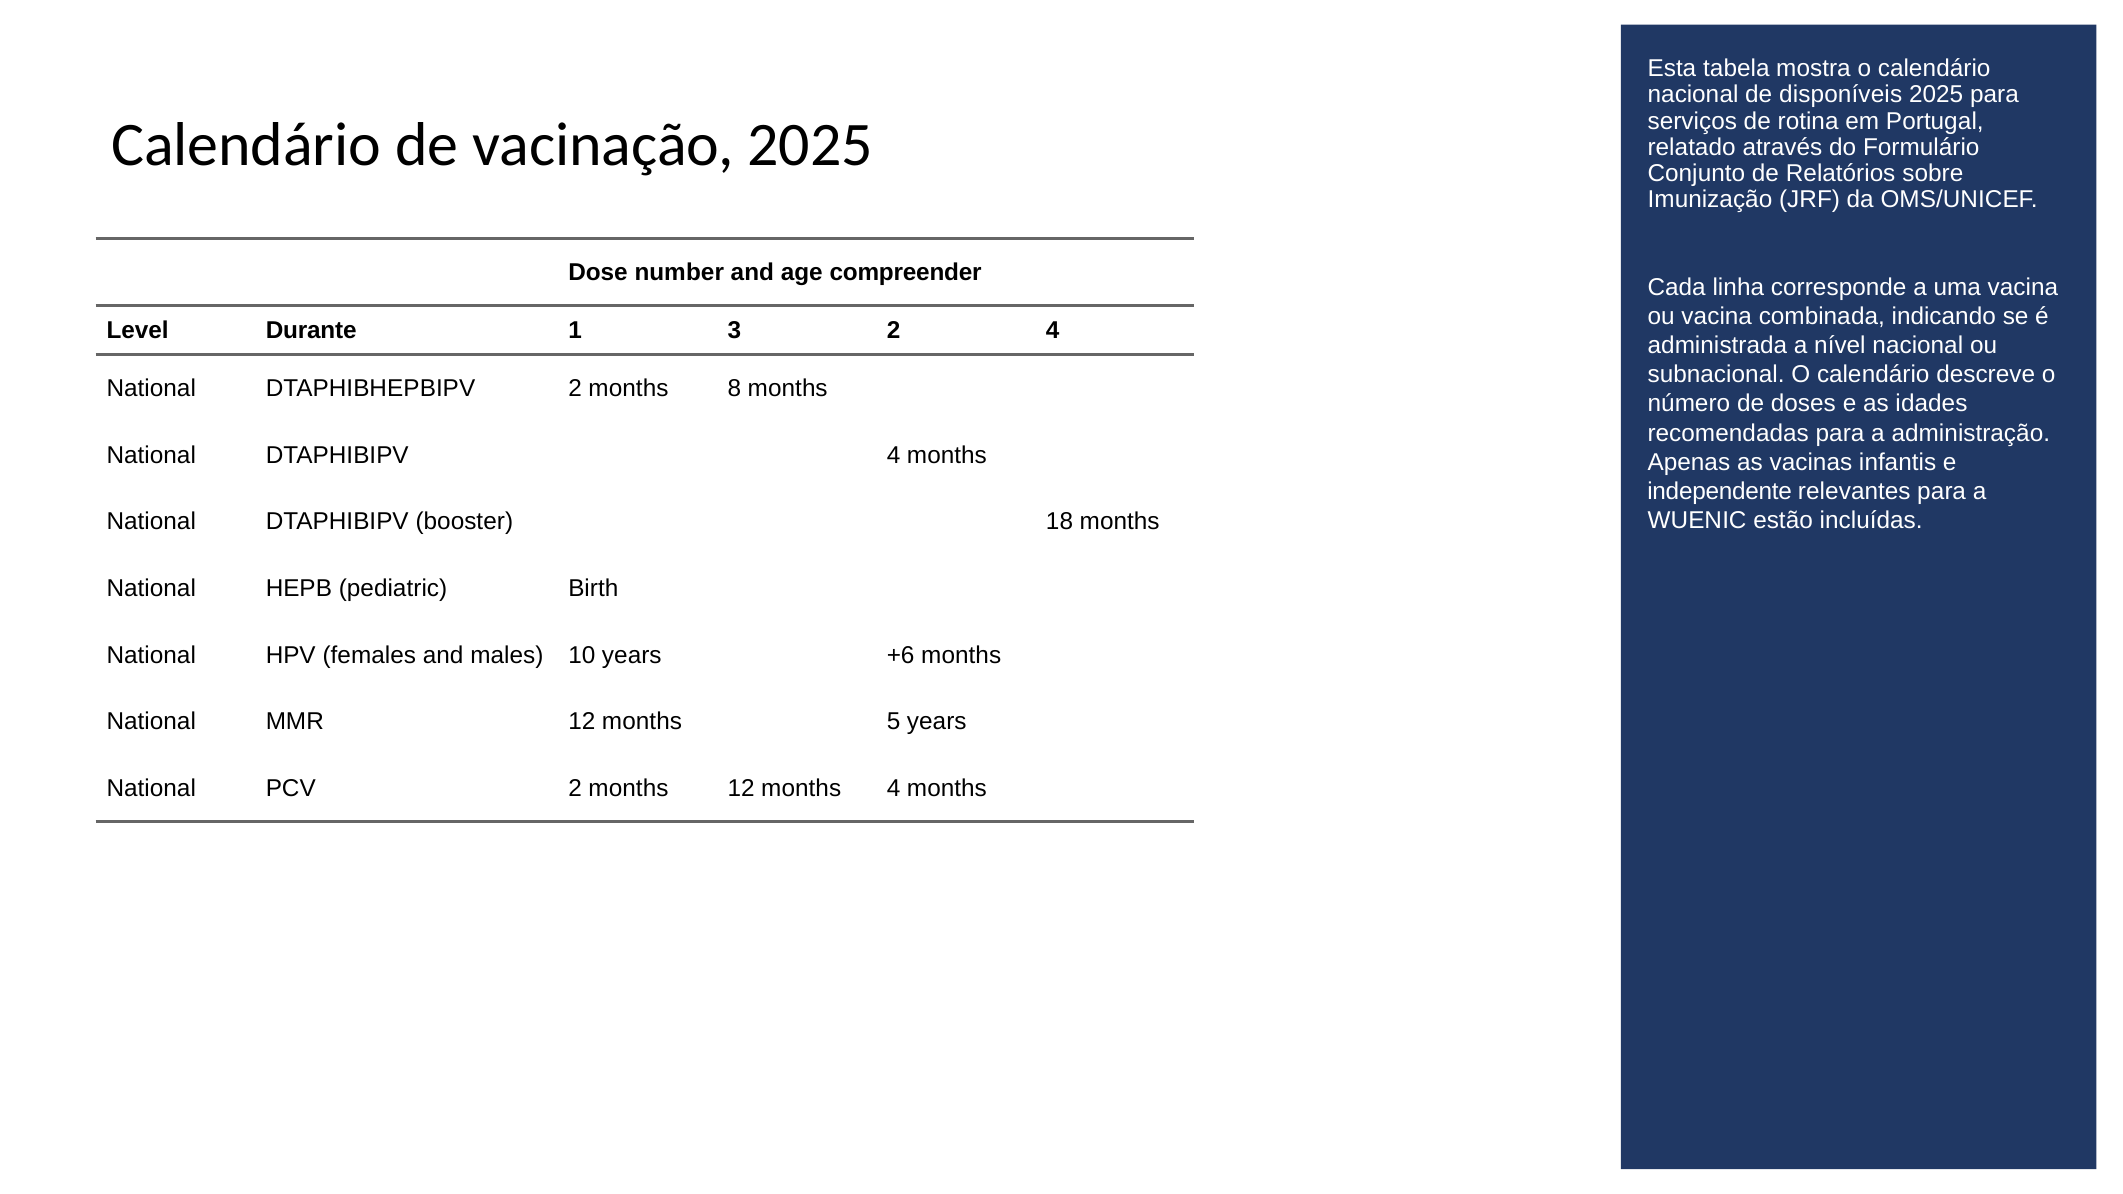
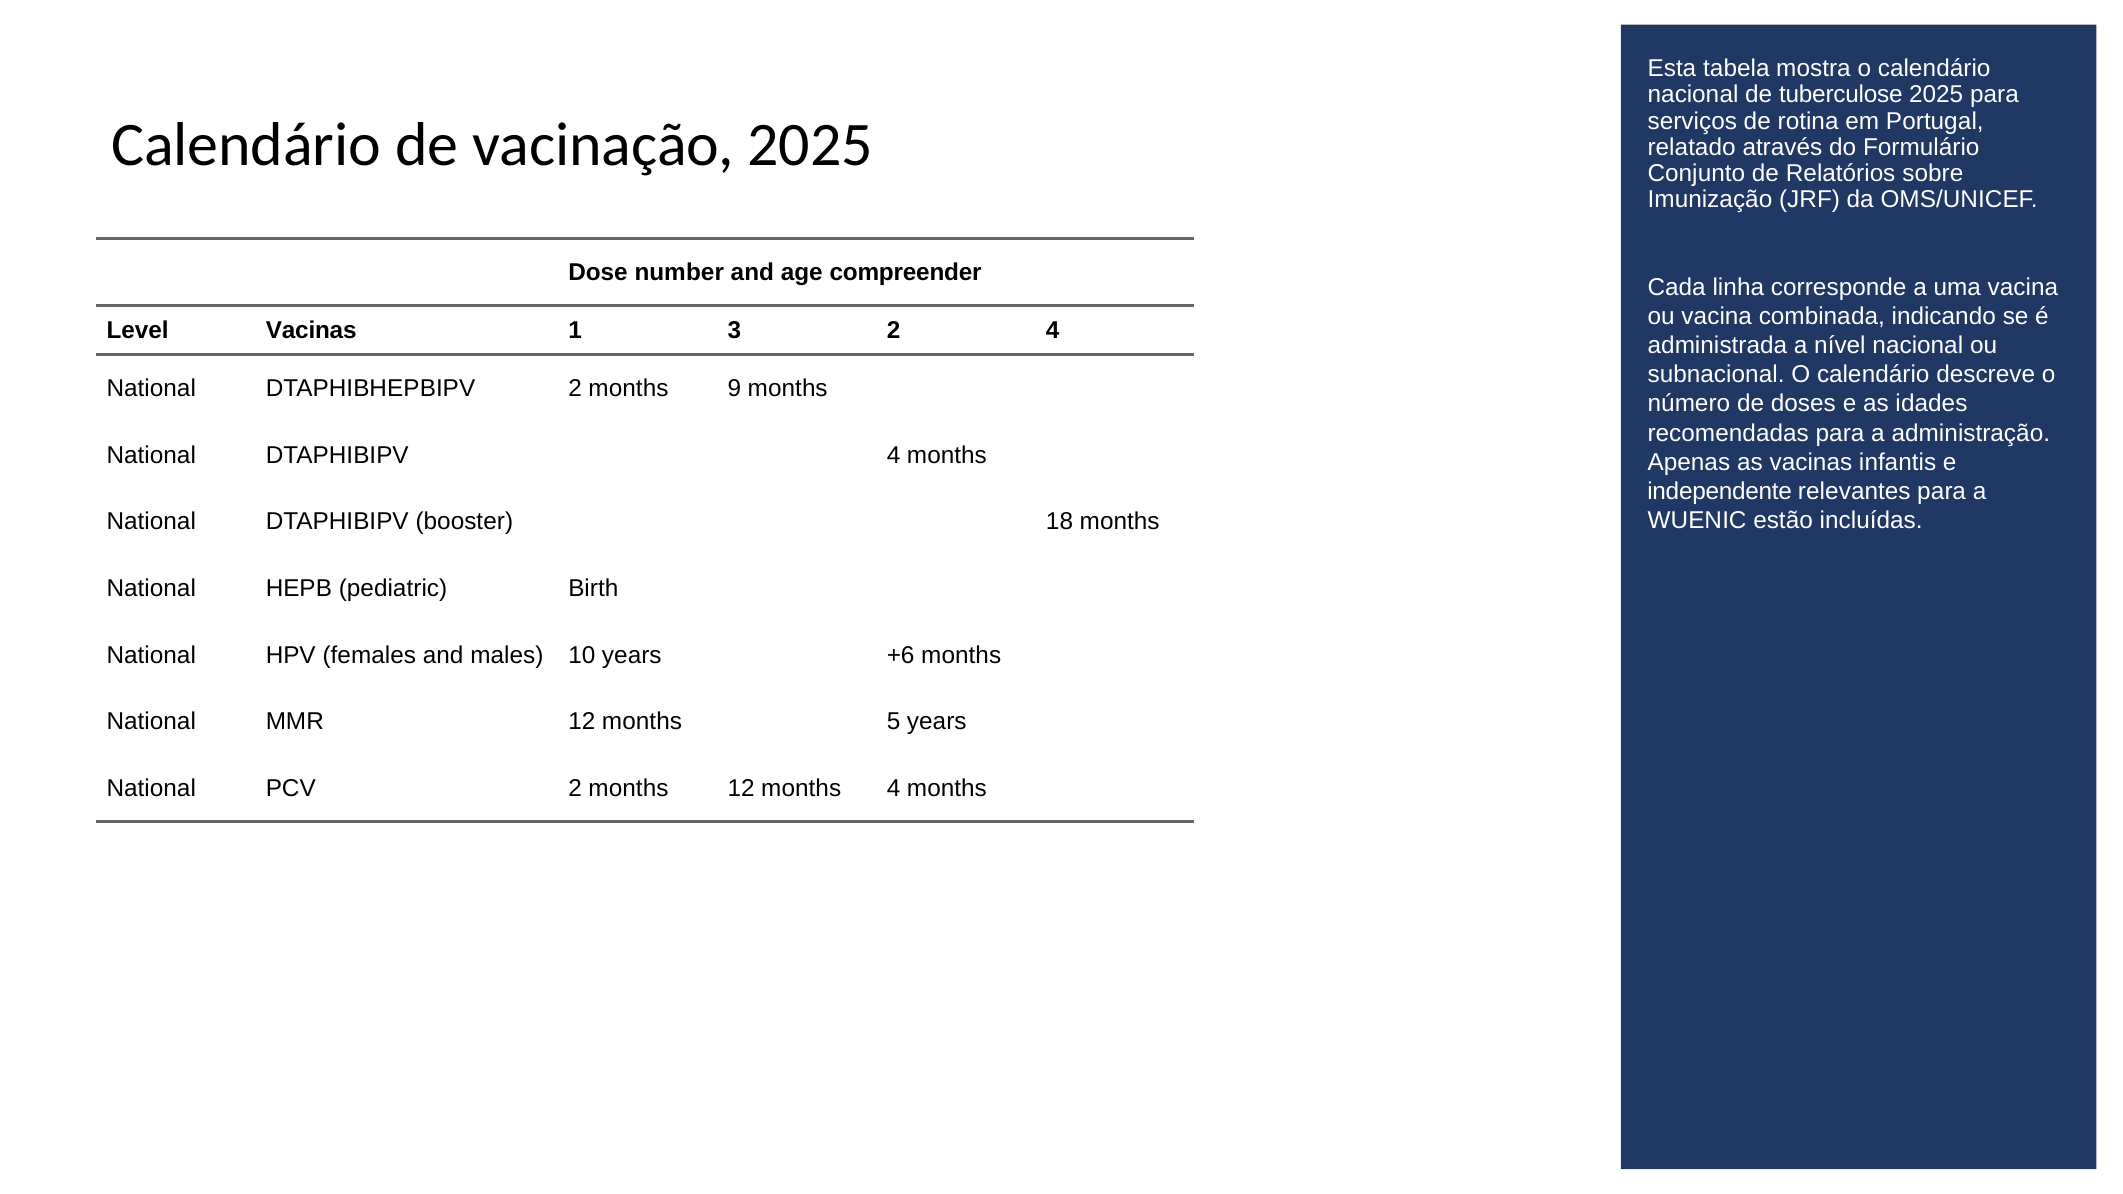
disponíveis: disponíveis -> tuberculose (1841, 95)
Level Durante: Durante -> Vacinas (311, 331)
8: 8 -> 9 (734, 389)
